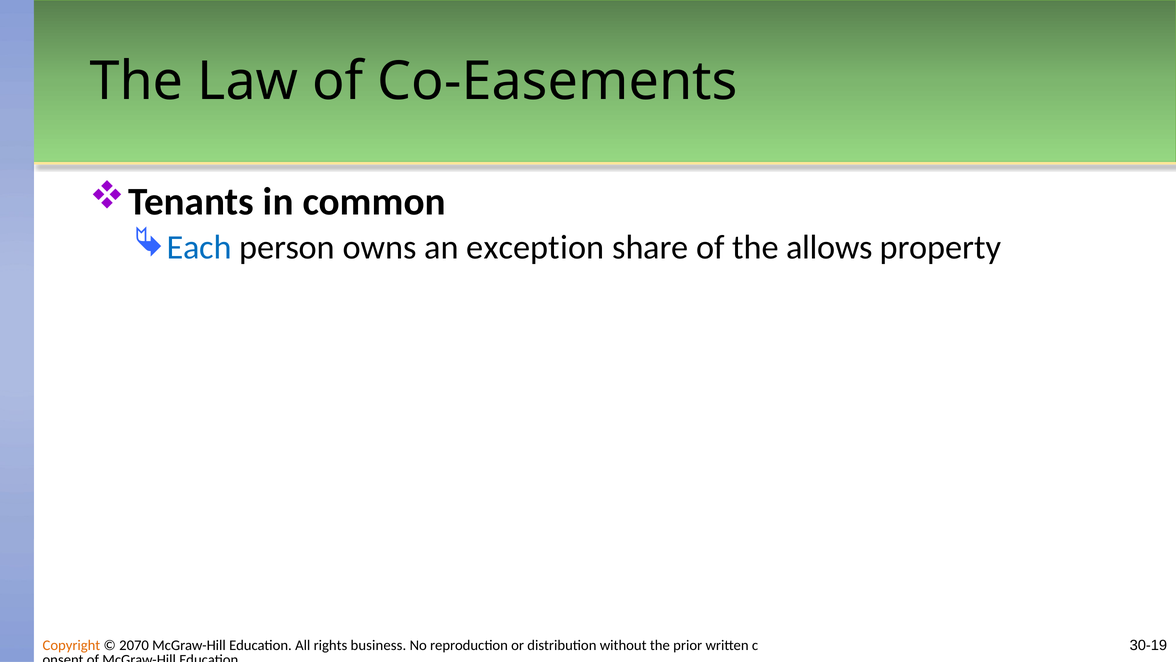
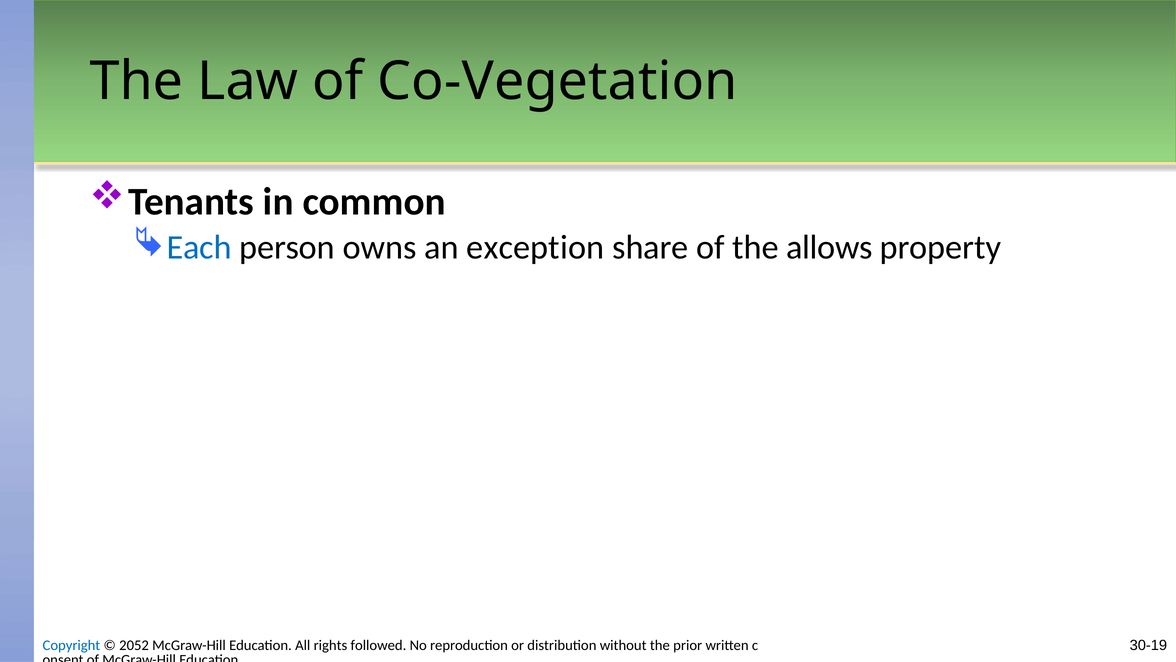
Co-Easements: Co-Easements -> Co-Vegetation (558, 81)
Copyright colour: orange -> blue (71, 645)
2070: 2070 -> 2052 (134, 645)
business: business -> followed (378, 645)
